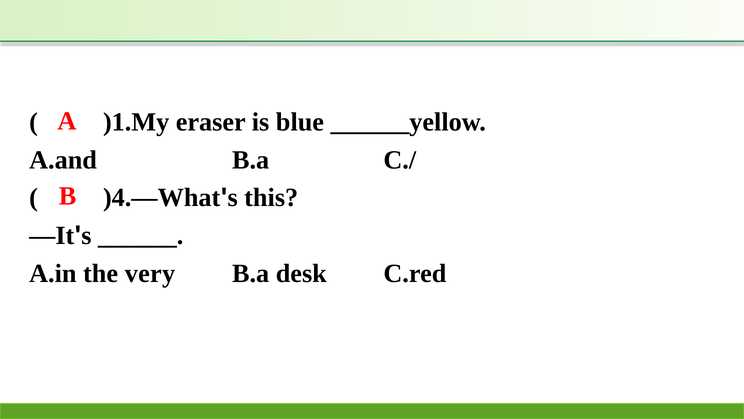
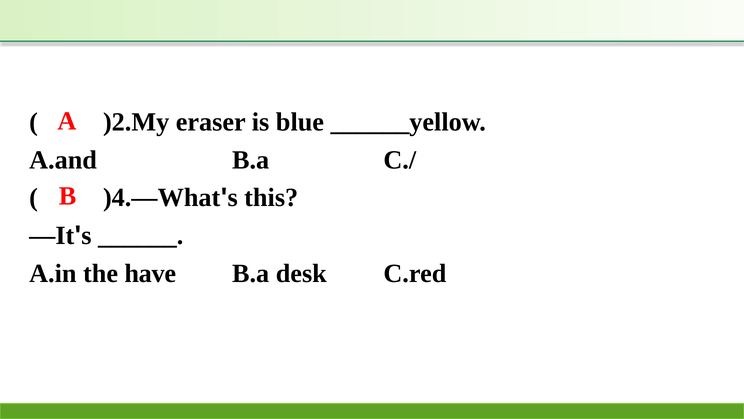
)1.My: )1.My -> )2.My (136, 122)
very: very -> have (150, 273)
